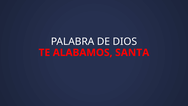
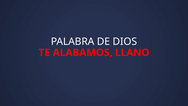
SANTA: SANTA -> LLANO (132, 52)
